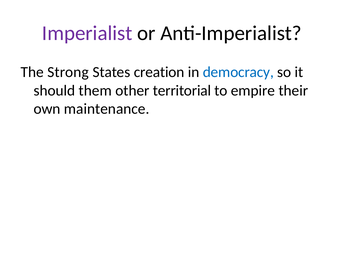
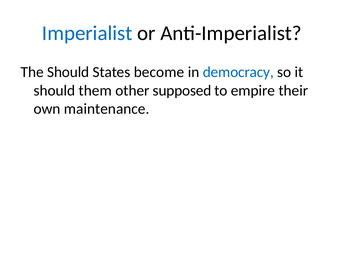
Imperialist colour: purple -> blue (87, 33)
The Strong: Strong -> Should (68, 72)
creation: creation -> become (159, 72)
territorial: territorial -> supposed (182, 91)
